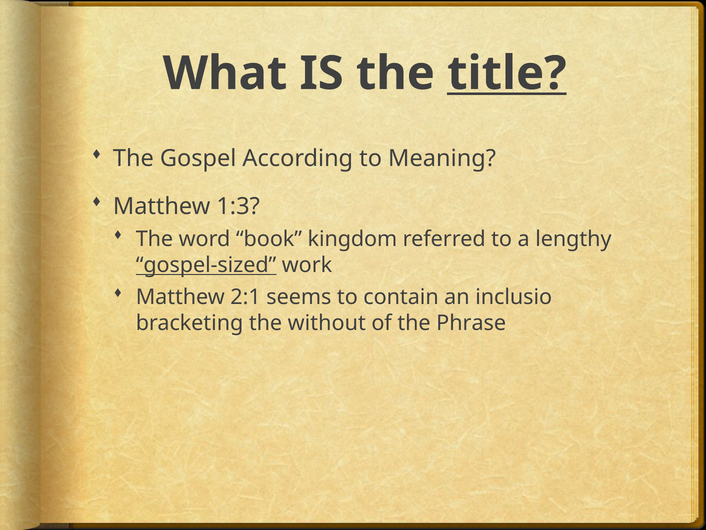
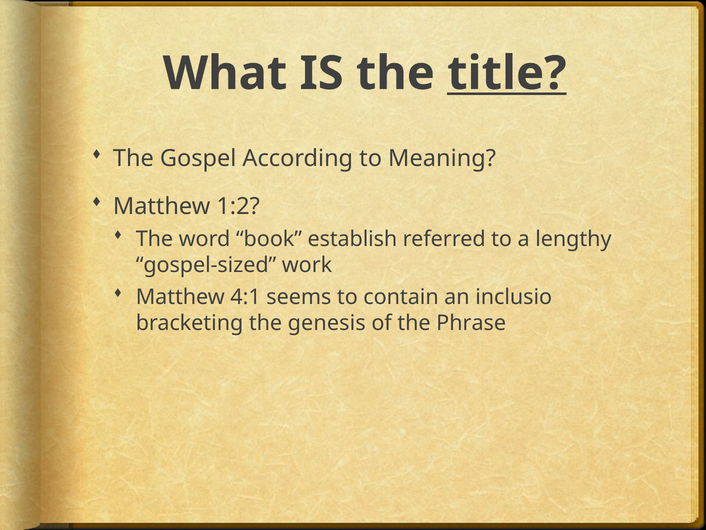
1:3: 1:3 -> 1:2 (238, 206)
kingdom: kingdom -> establish (352, 239)
gospel-sized underline: present -> none (206, 265)
2:1: 2:1 -> 4:1 (246, 297)
without: without -> genesis (327, 323)
